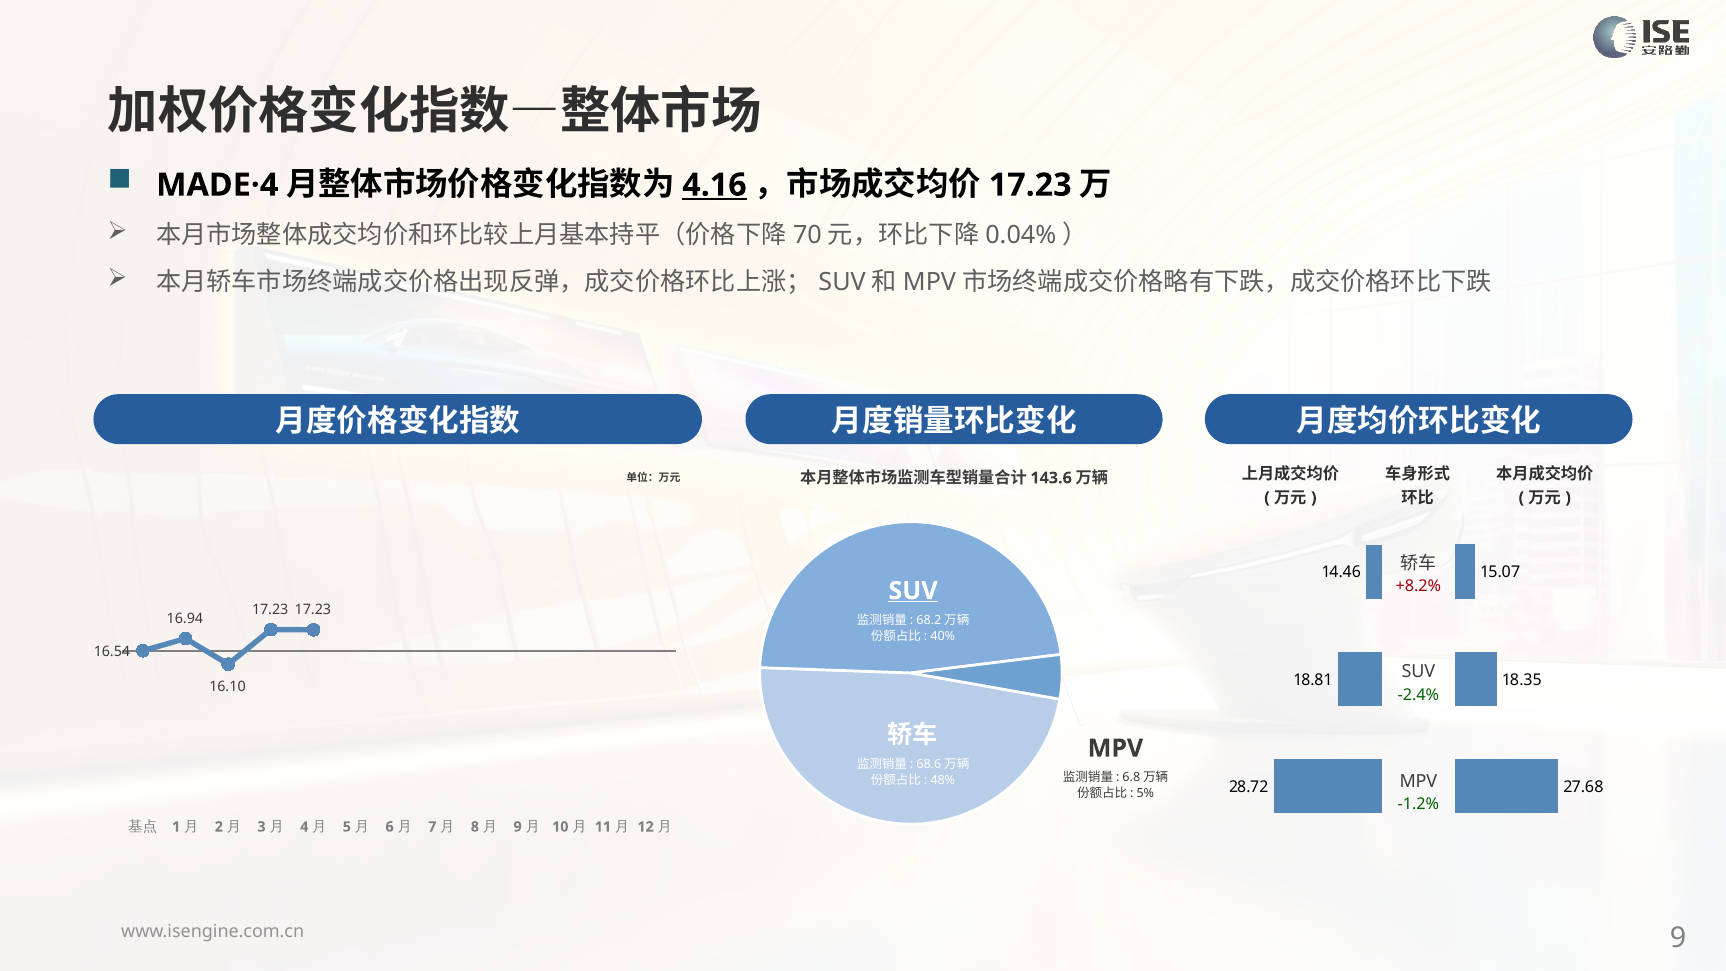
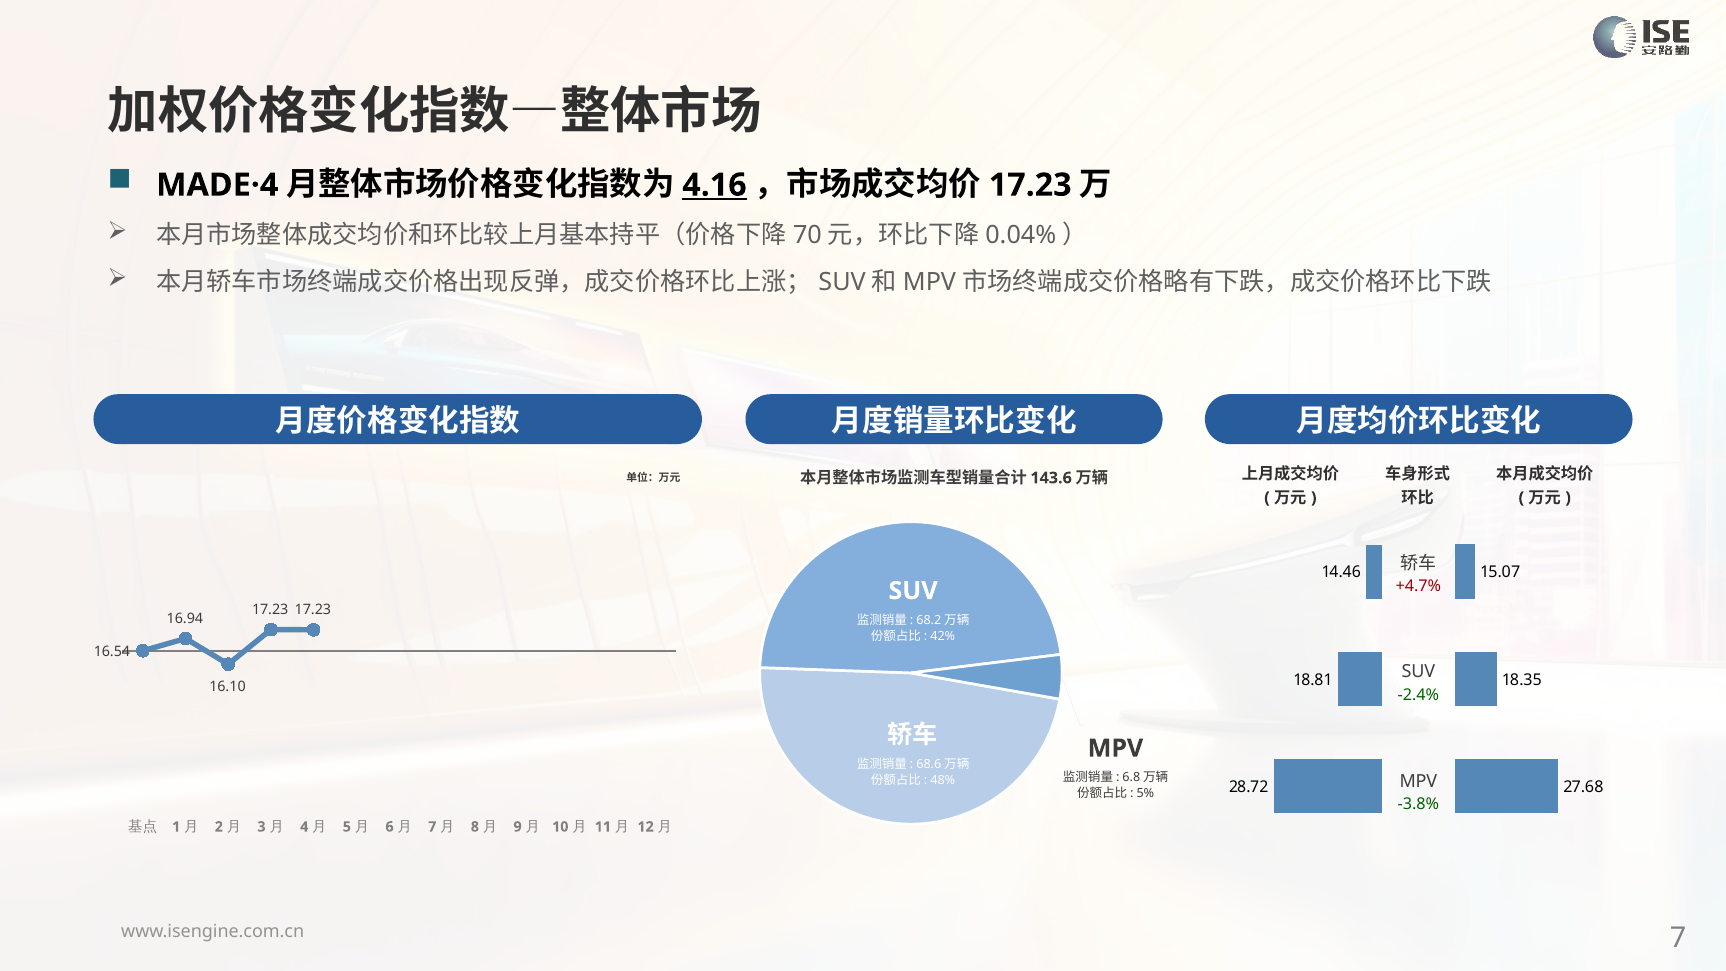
+8.2%: +8.2% -> +4.7% (1418, 586)
SUV underline: present -> none (913, 591)
40%: 40% -> 42% (943, 636)
-1.2%: -1.2% -> -3.8% (1418, 804)
9: 9 -> 7 (1678, 938)
